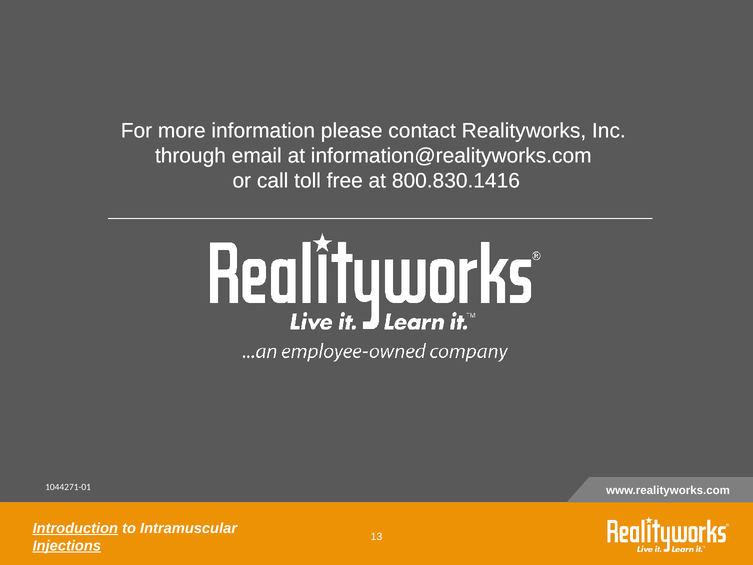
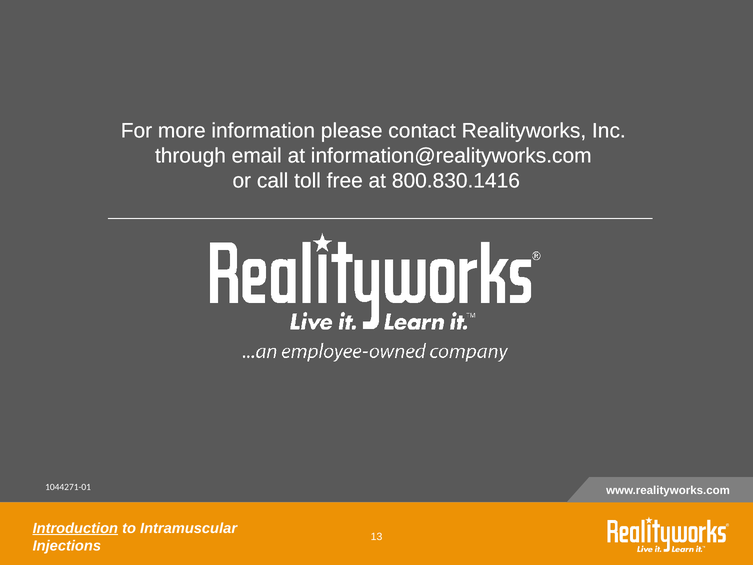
Injections underline: present -> none (67, 546)
